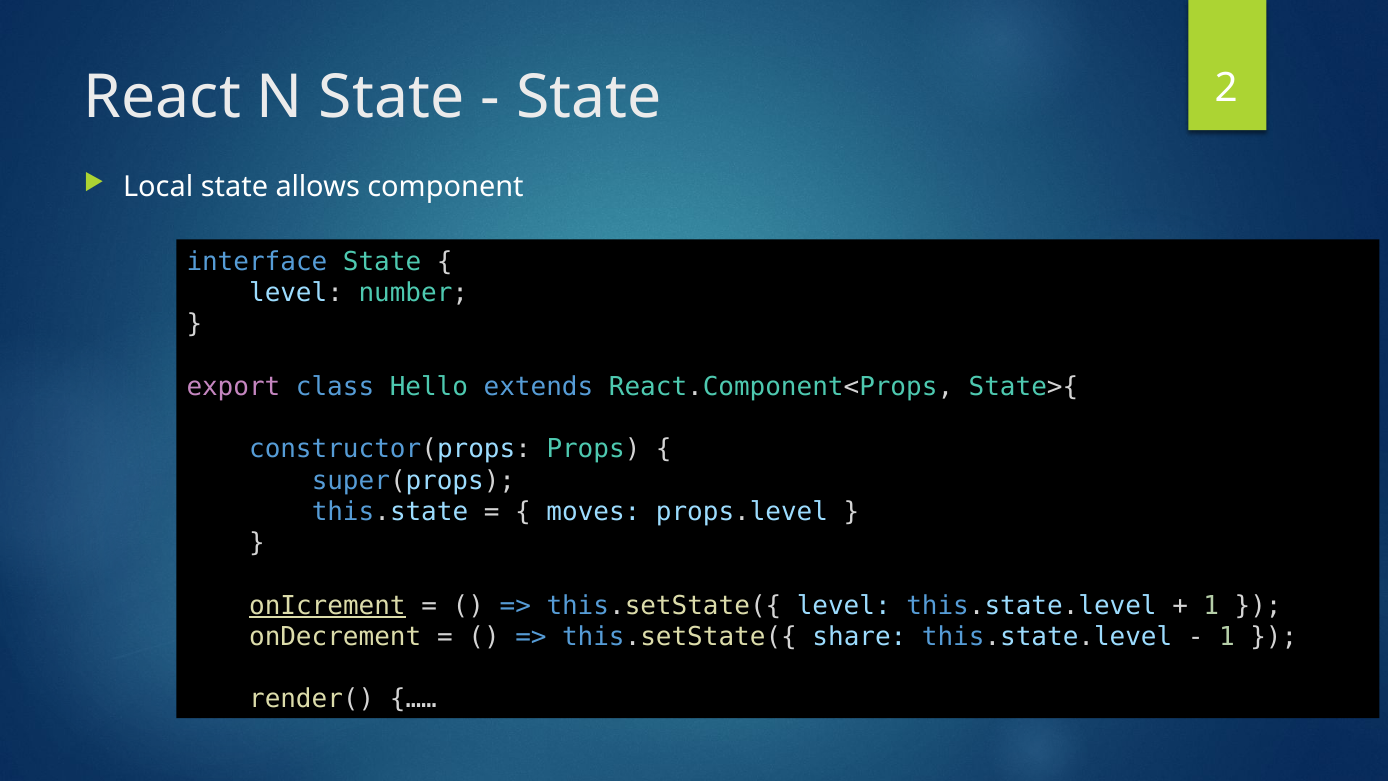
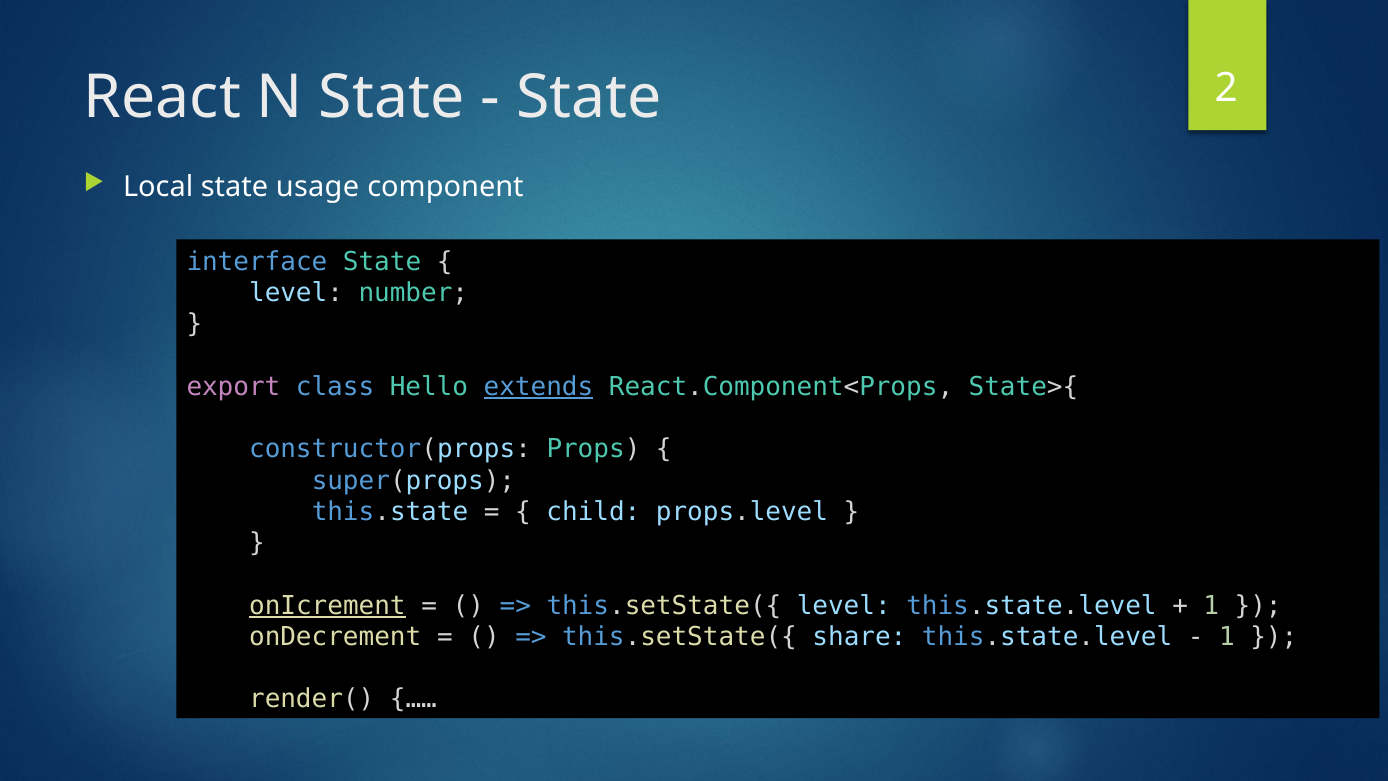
allows: allows -> usage (318, 187)
extends underline: none -> present (538, 387)
moves: moves -> child (593, 512)
